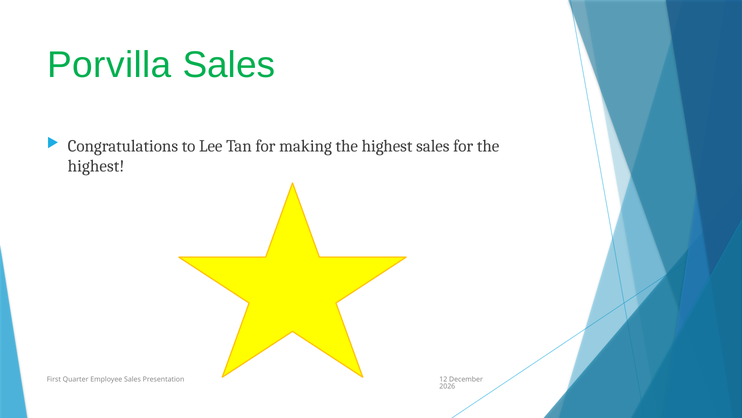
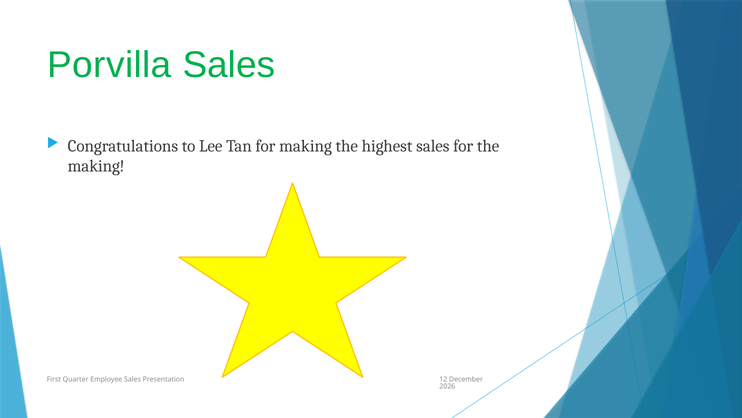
highest: highest -> making (96, 166)
